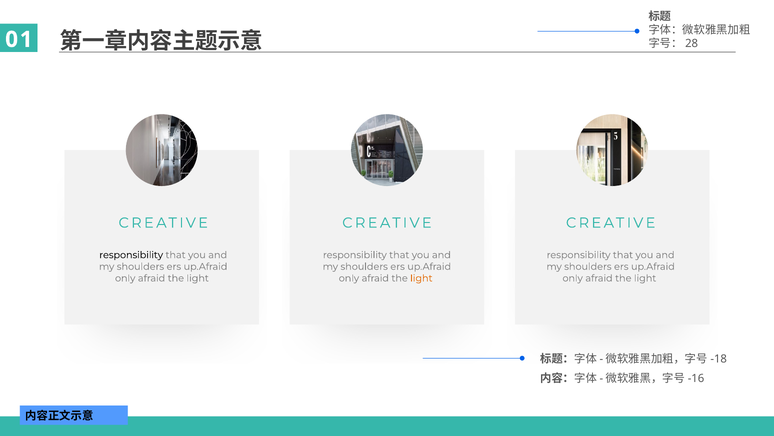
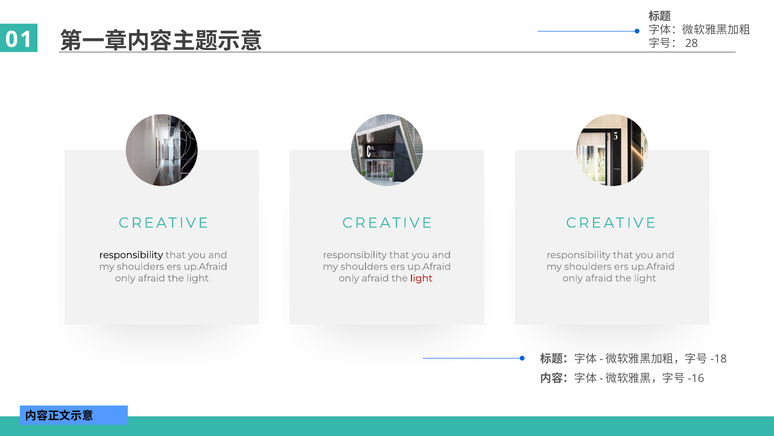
light colour: orange -> red (421, 278)
